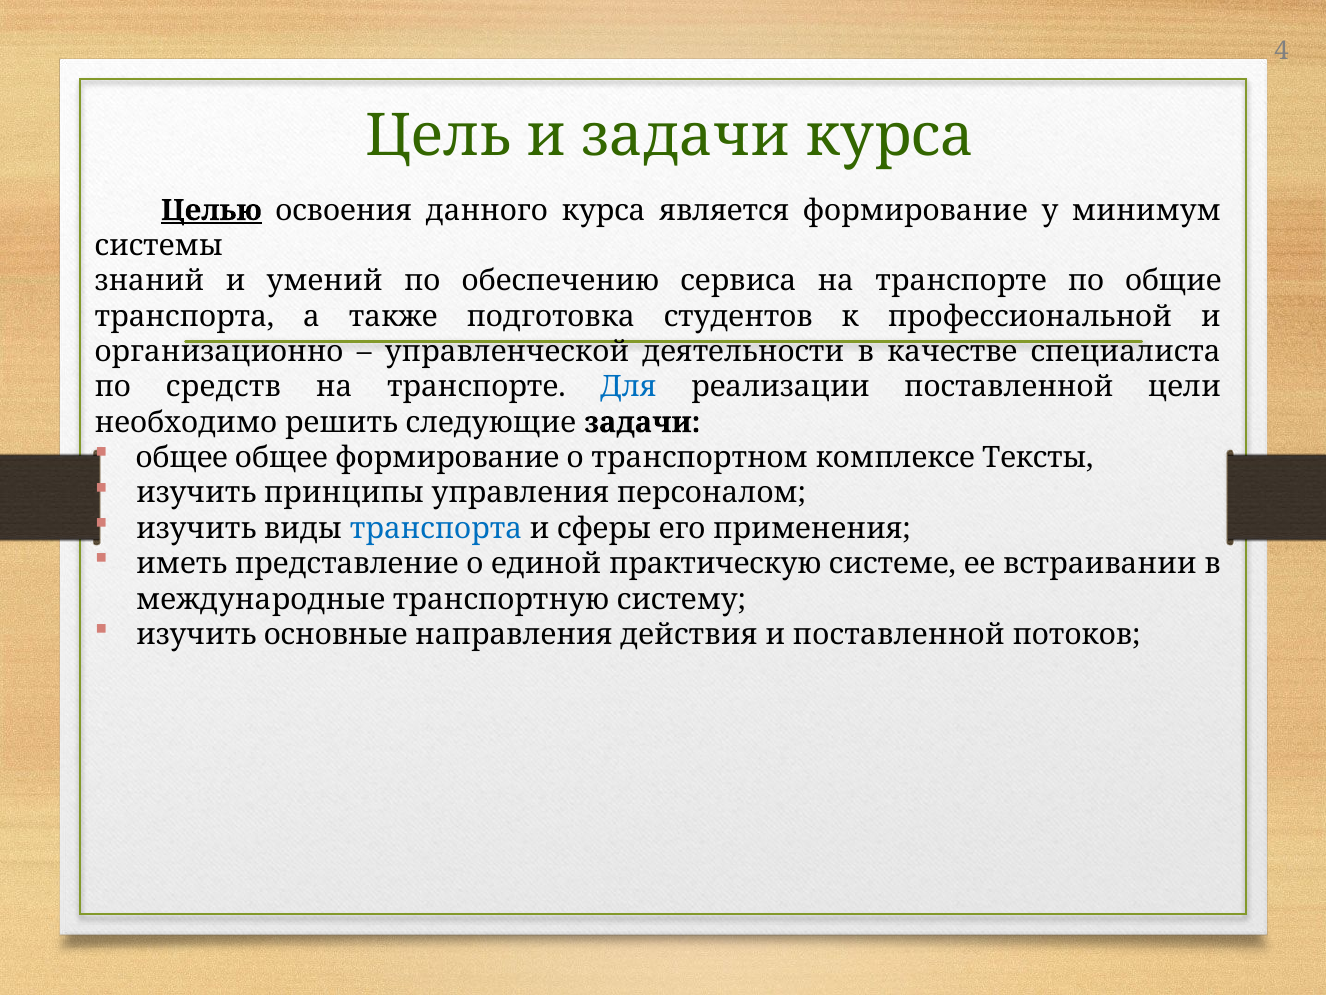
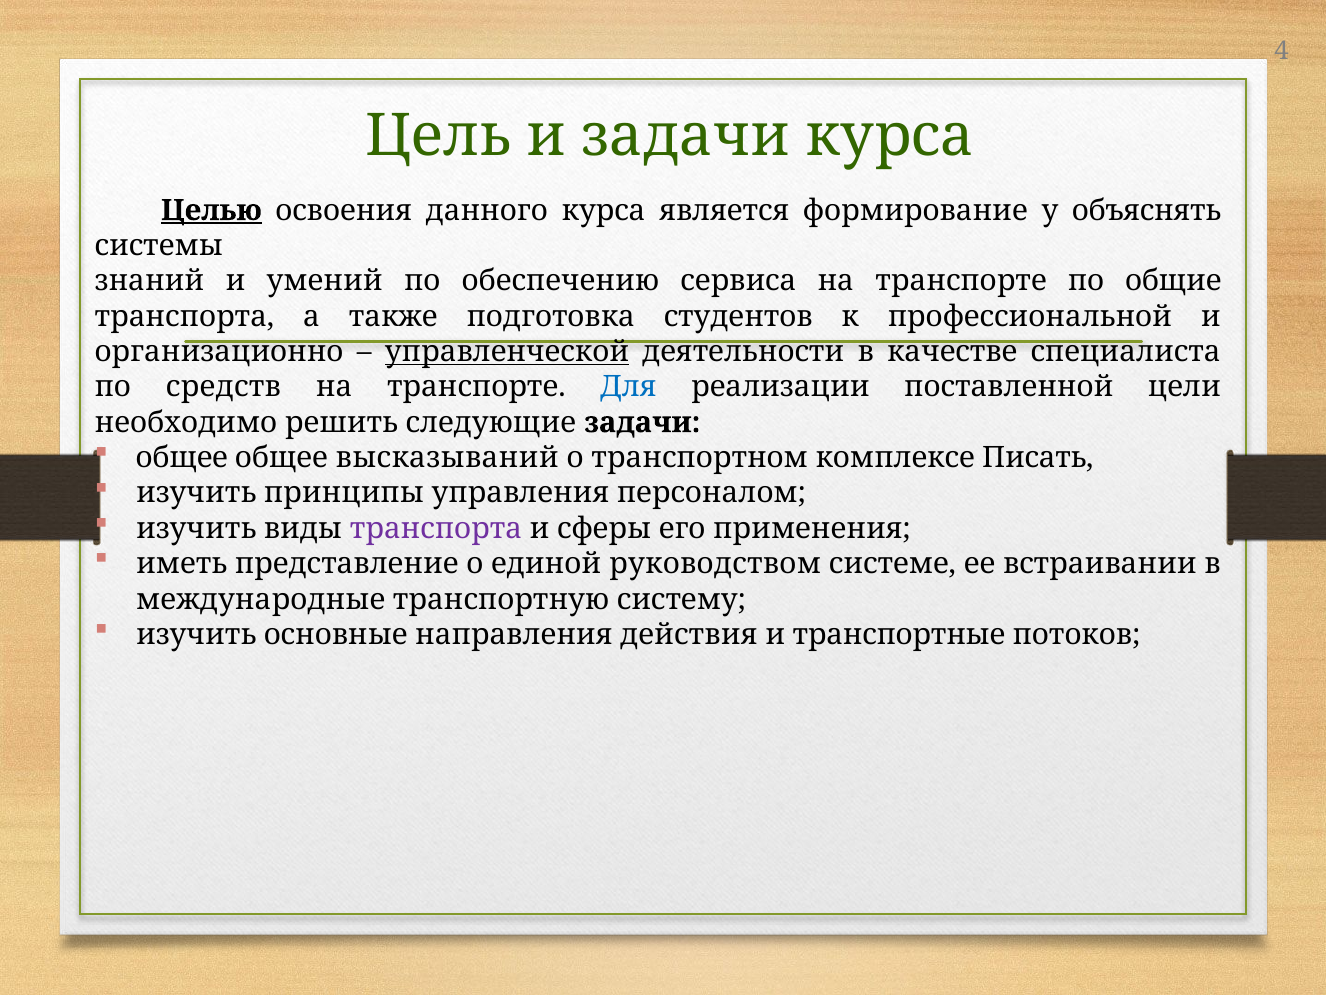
минимум: минимум -> объяснять (1147, 210)
управленческой underline: none -> present (507, 352)
общее формирование: формирование -> высказываний (447, 458)
Тексты: Тексты -> Писать (1038, 458)
транспорта colour: blue -> purple (436, 528)
практическую: практическую -> руководством (715, 564)
и поставленной: поставленной -> транспортные (899, 634)
